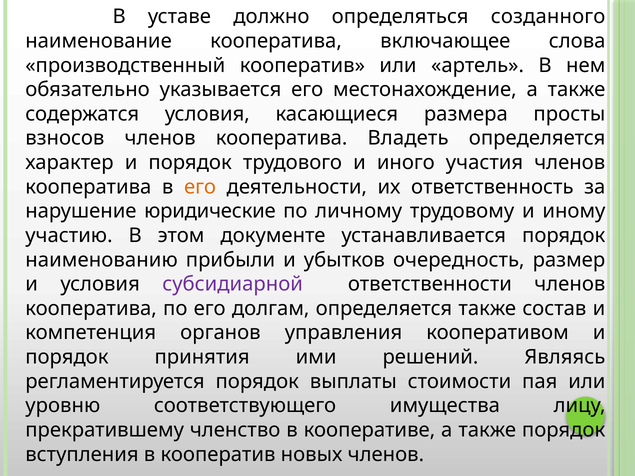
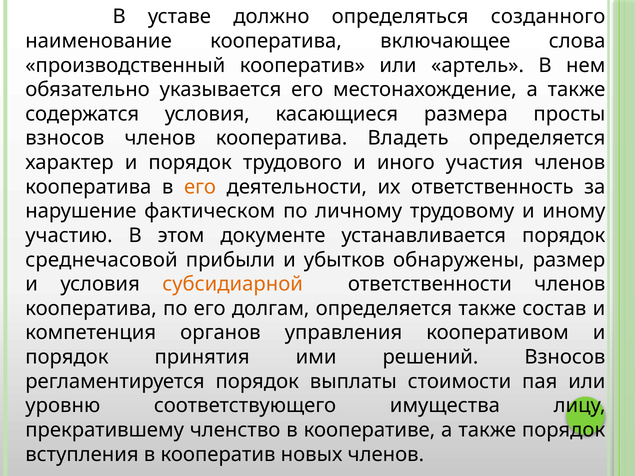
юридические: юридические -> фактическом (210, 211)
наименованию: наименованию -> среднечасовой (101, 260)
очередность: очередность -> обнаружены (459, 260)
субсидиарной colour: purple -> orange (233, 284)
решений Являясь: Являясь -> Взносов (565, 357)
